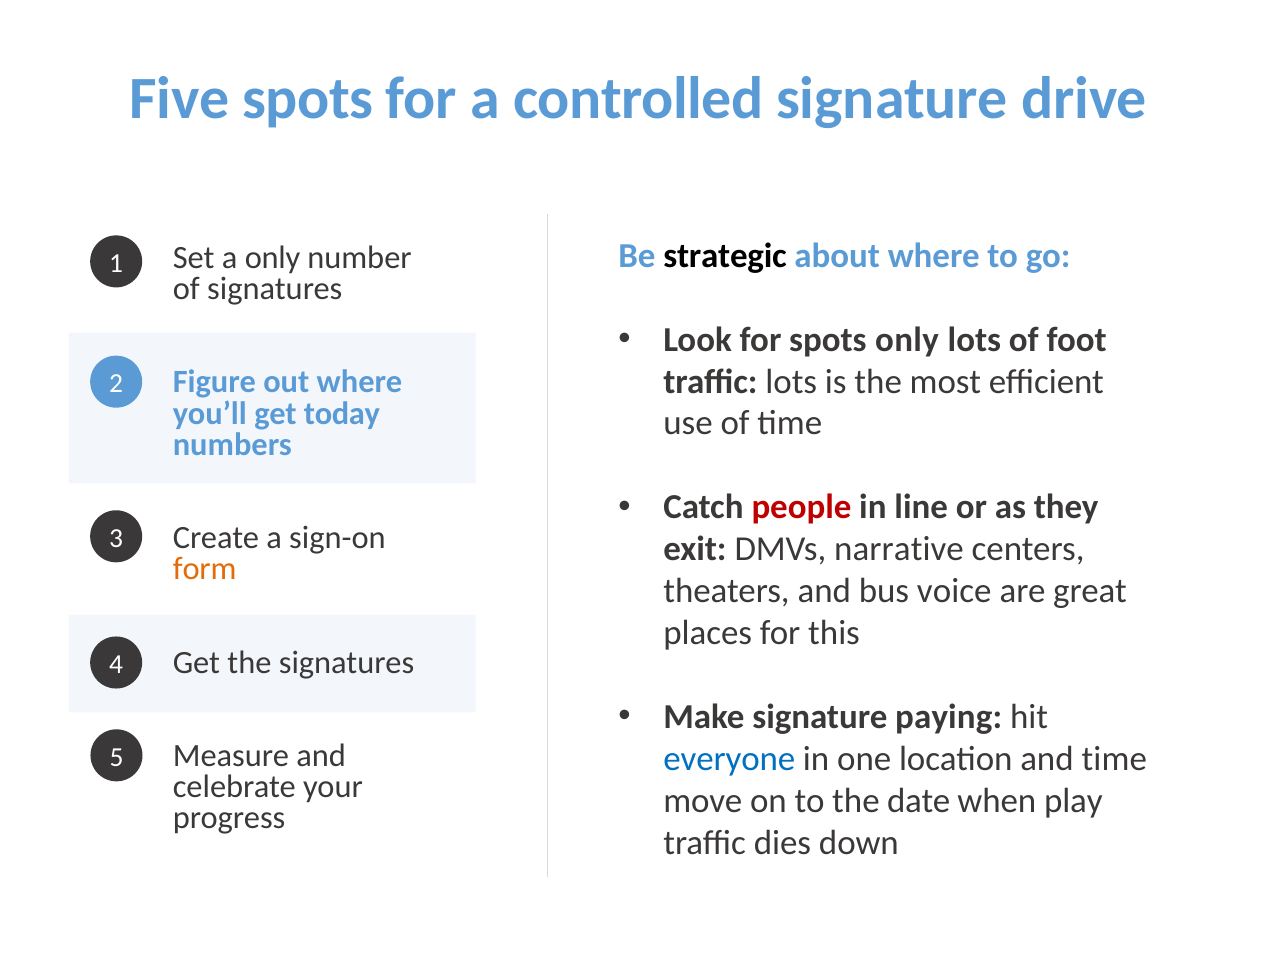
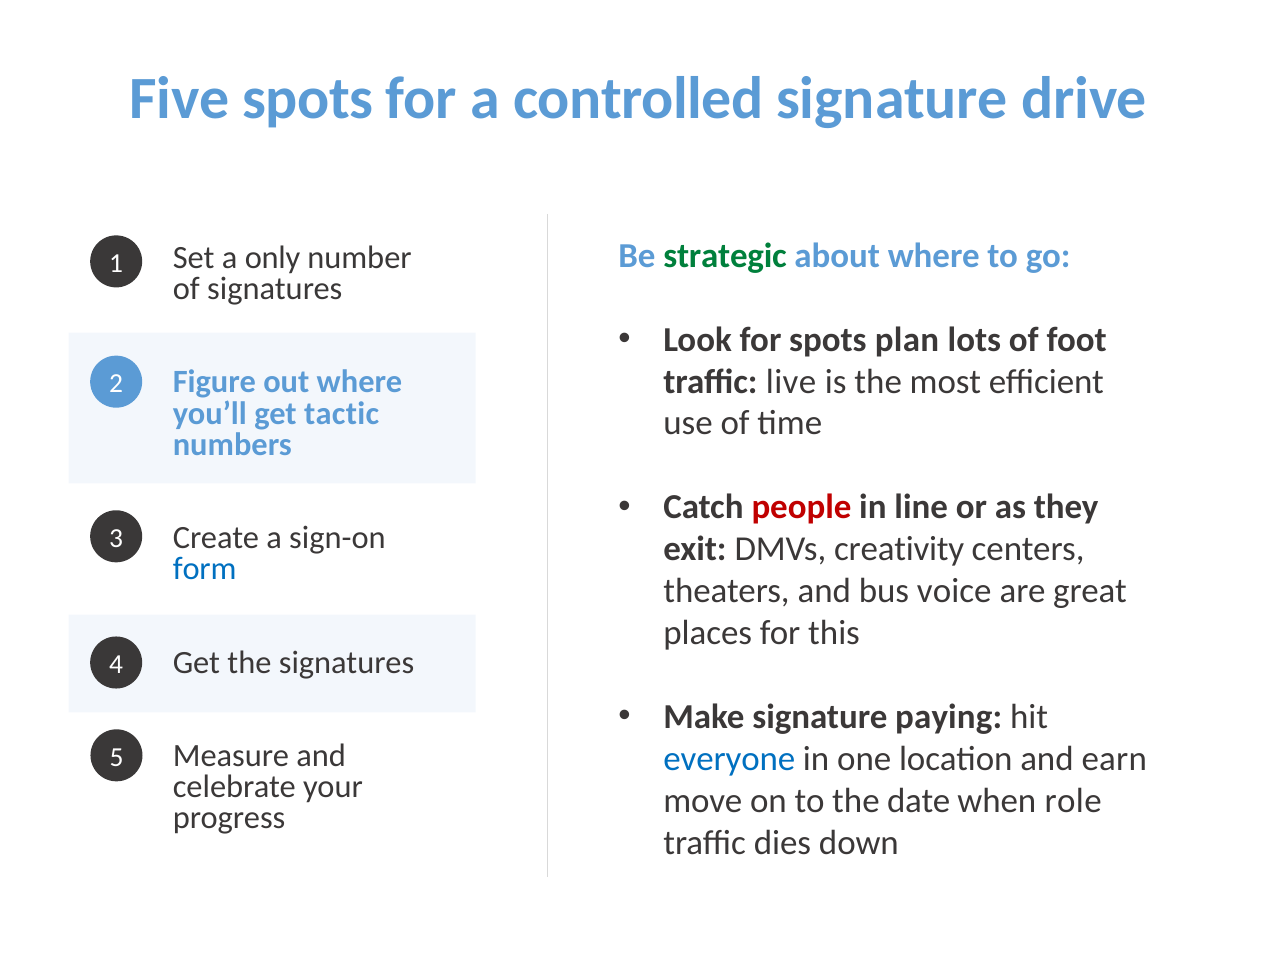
strategic colour: black -> green (725, 255)
spots only: only -> plan (907, 339)
traffic lots: lots -> live (791, 381)
today: today -> tactic (342, 413)
narrative: narrative -> creativity (899, 549)
form colour: orange -> blue (205, 569)
and time: time -> earn (1114, 759)
play: play -> role (1073, 801)
